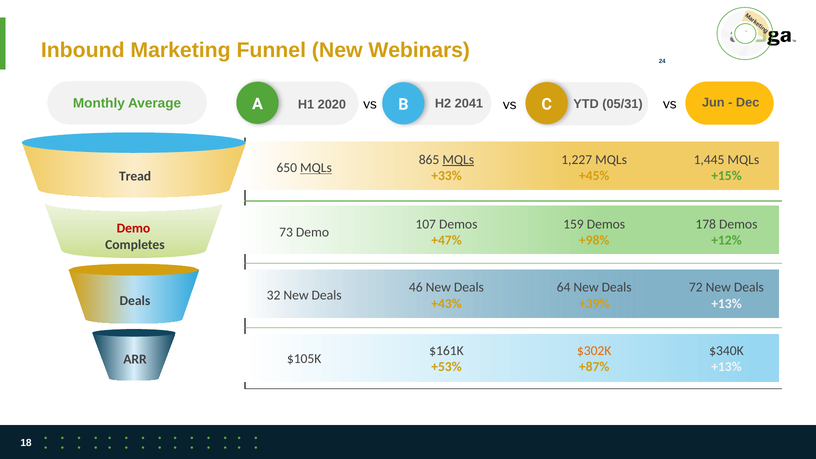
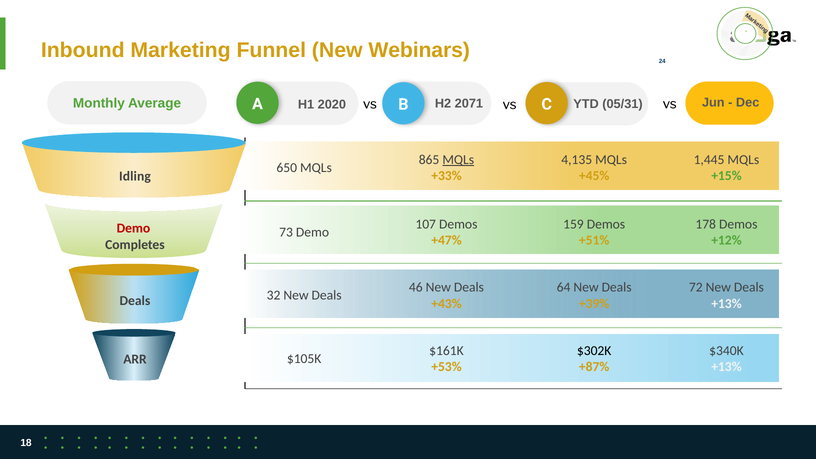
2041: 2041 -> 2071 (469, 103)
1,227: 1,227 -> 4,135 (577, 160)
MQLs underline: present -> none (316, 168)
Tread: Tread -> Idling (135, 176)
+98%: +98% -> +51% (594, 240)
$302K colour: orange -> black (594, 351)
